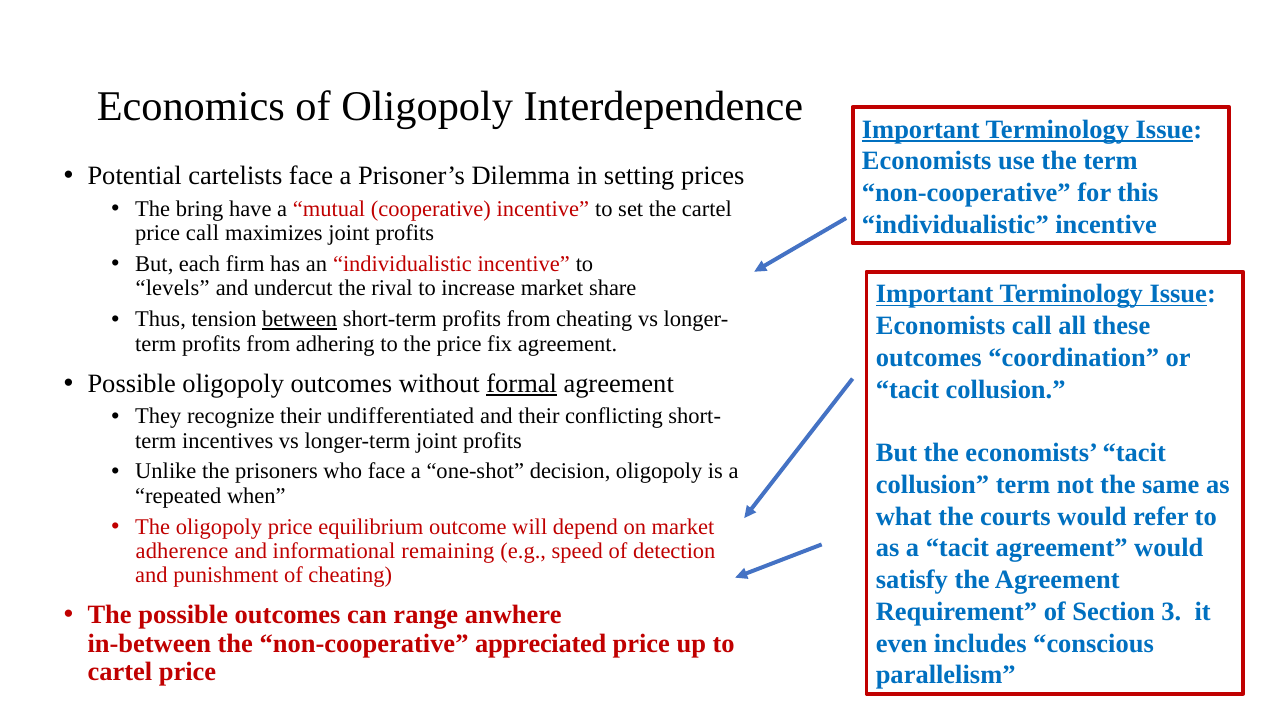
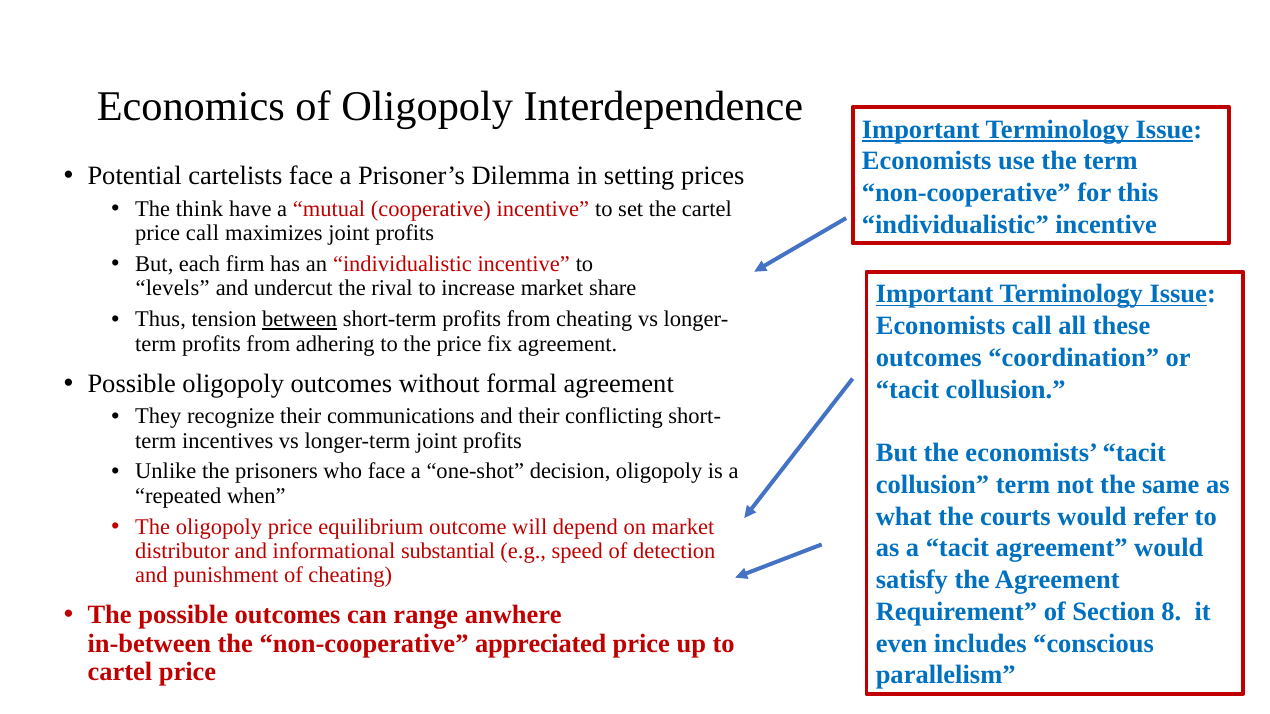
bring: bring -> think (199, 209)
formal underline: present -> none (522, 384)
undifferentiated: undifferentiated -> communications (401, 417)
adherence: adherence -> distributor (182, 551)
remaining: remaining -> substantial (448, 551)
3: 3 -> 8 (1171, 612)
